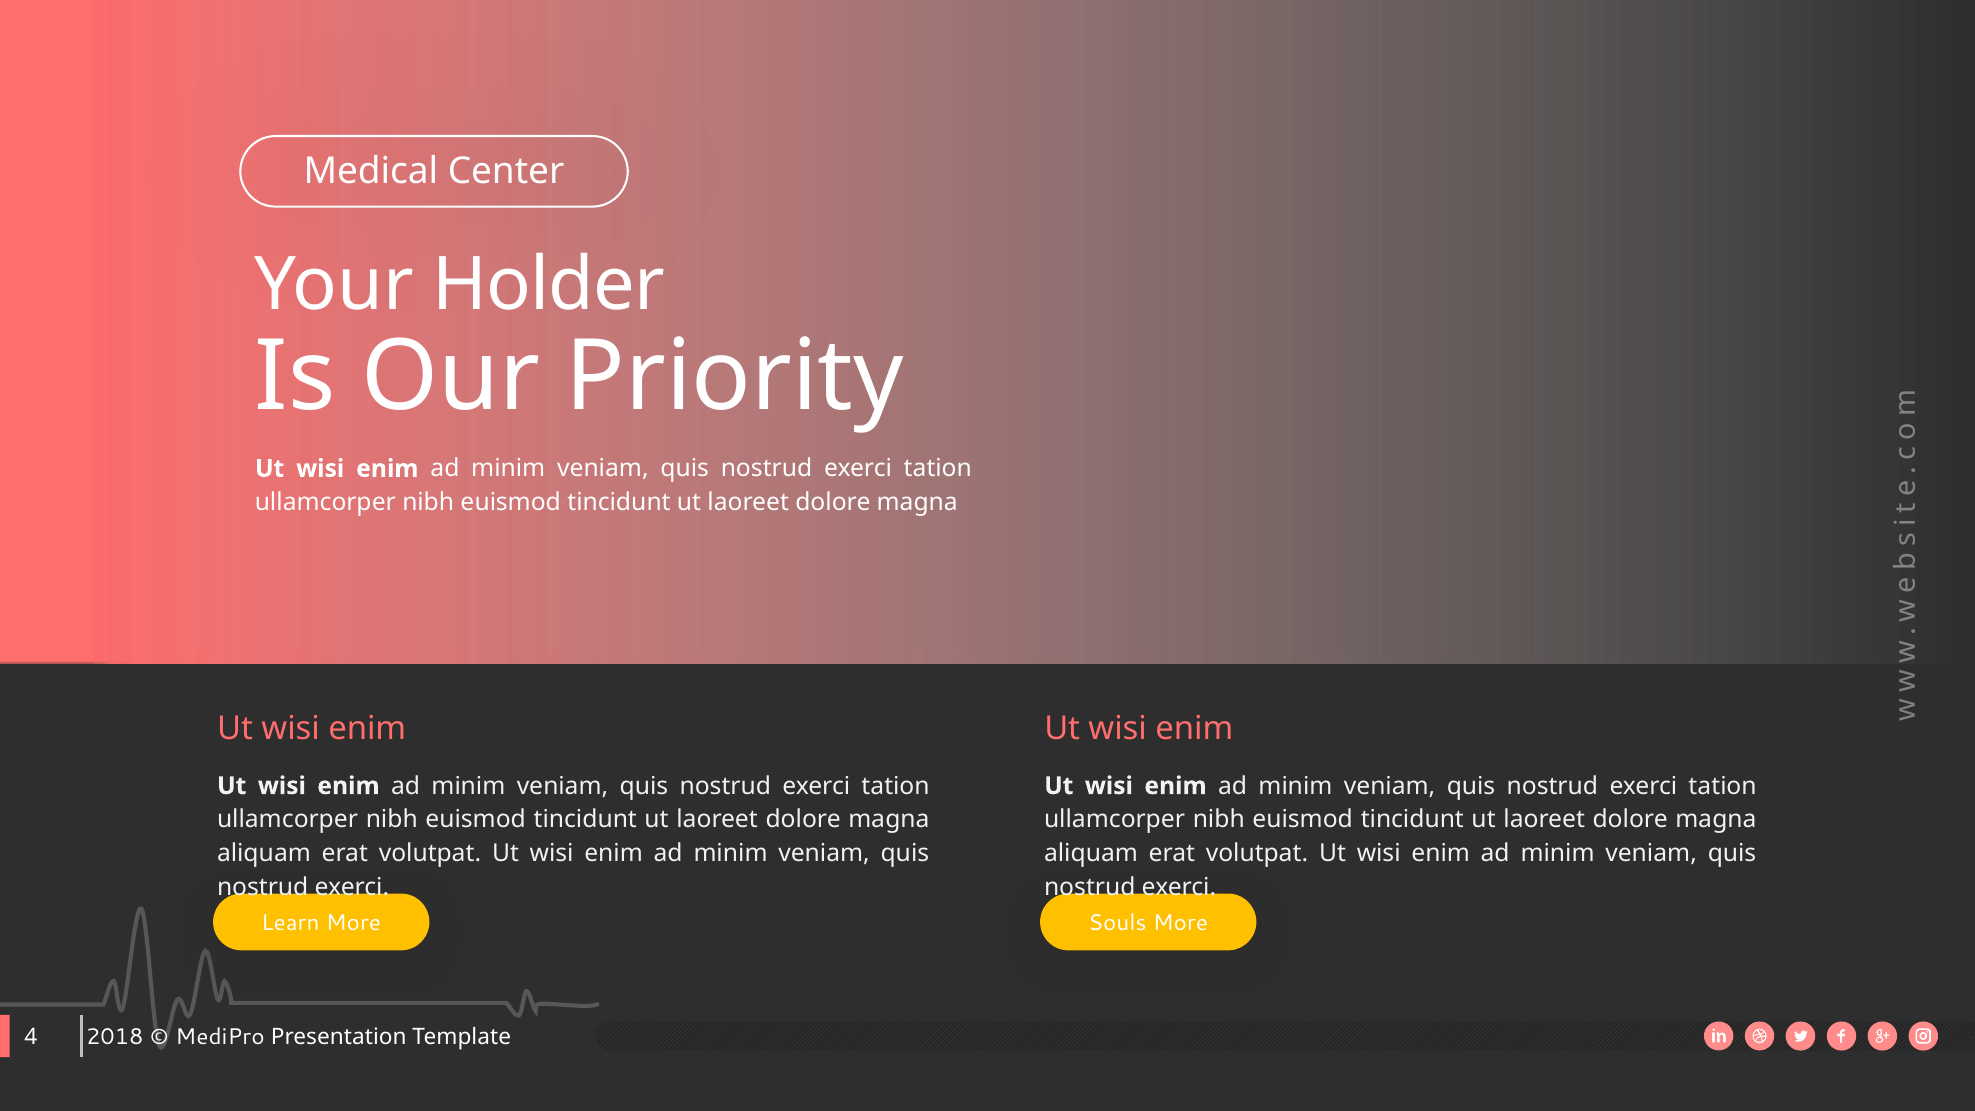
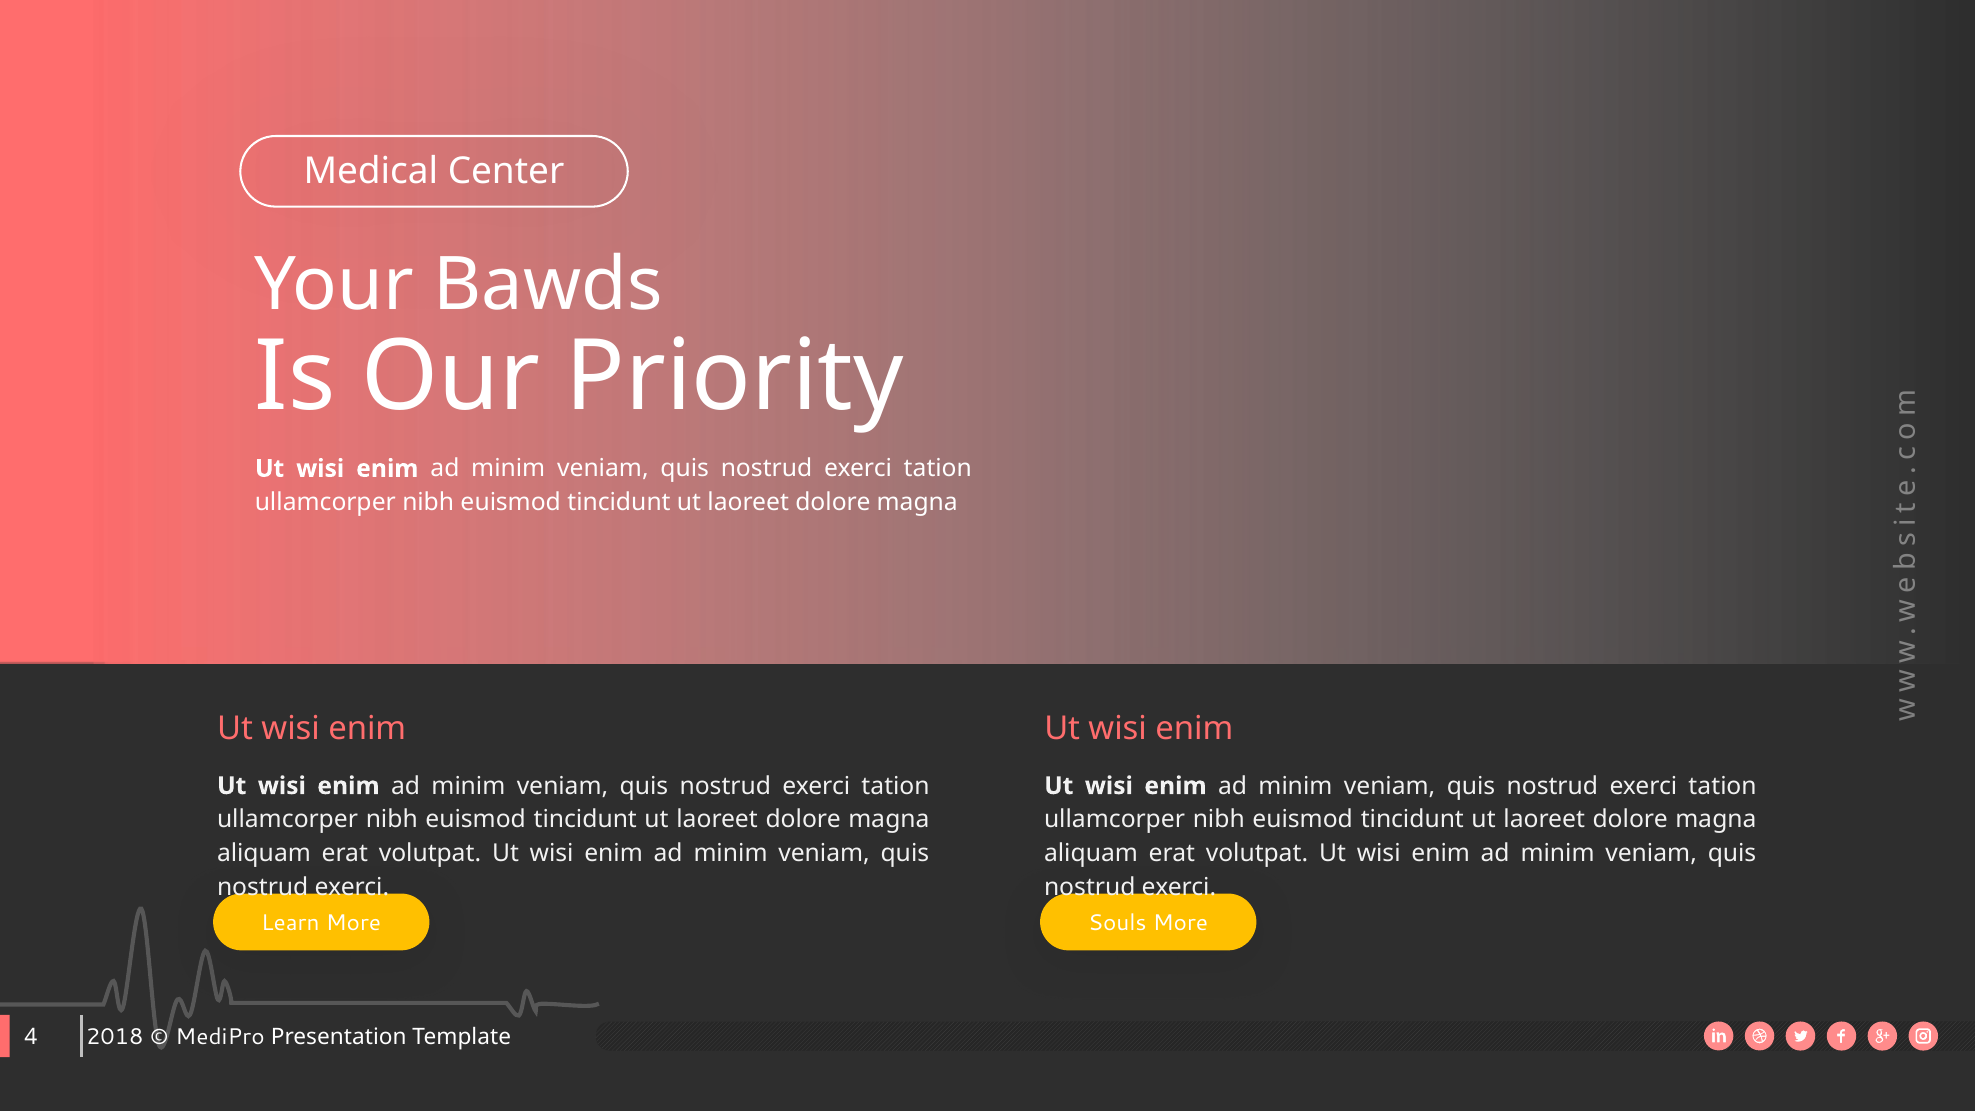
Holder: Holder -> Bawds (548, 285)
